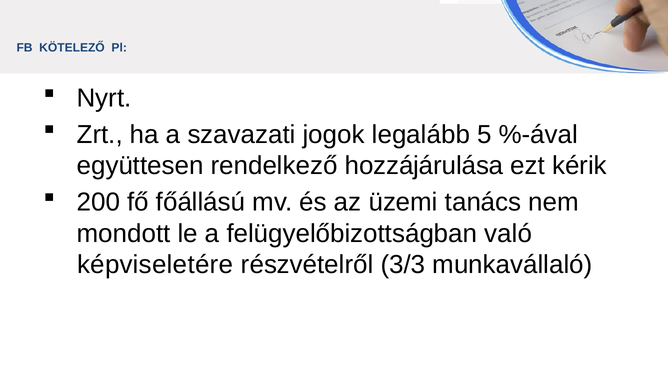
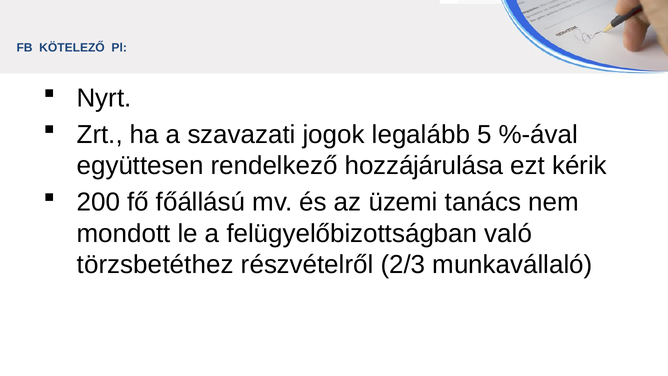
képviseletére: képviseletére -> törzsbetéthez (155, 264)
3/3: 3/3 -> 2/3 (403, 264)
